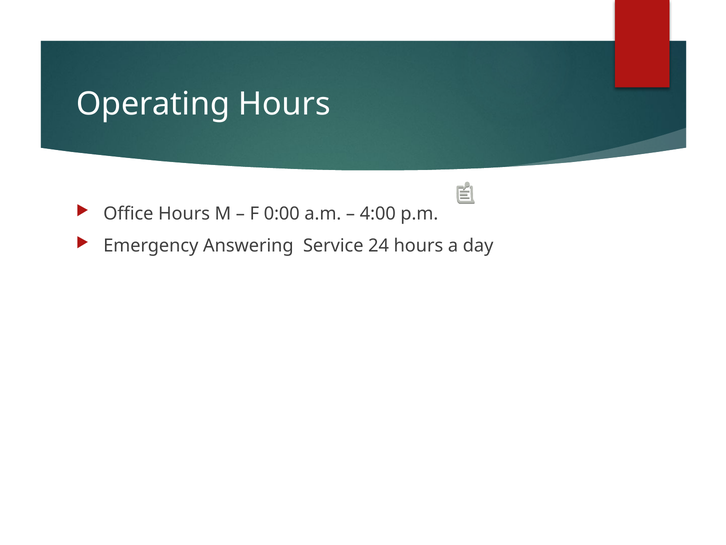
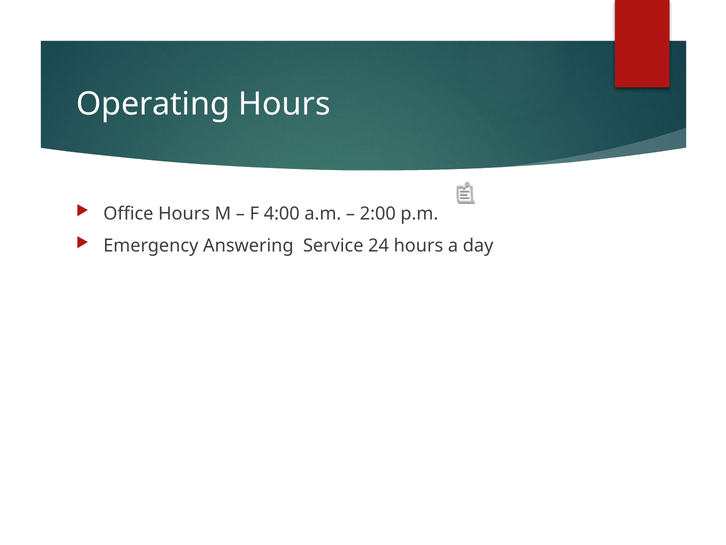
0:00: 0:00 -> 4:00 (282, 213)
4:00: 4:00 -> 2:00 (378, 213)
